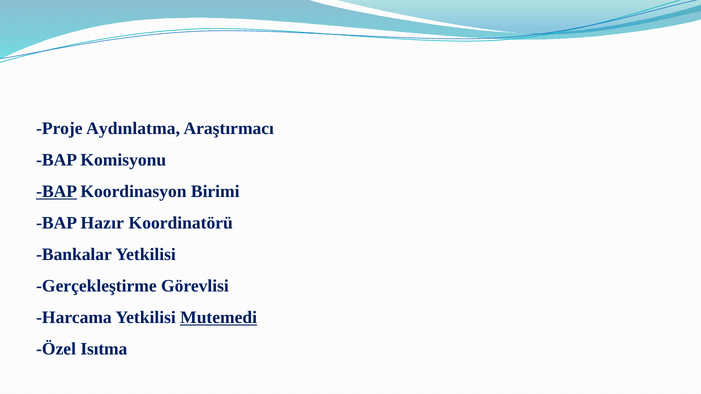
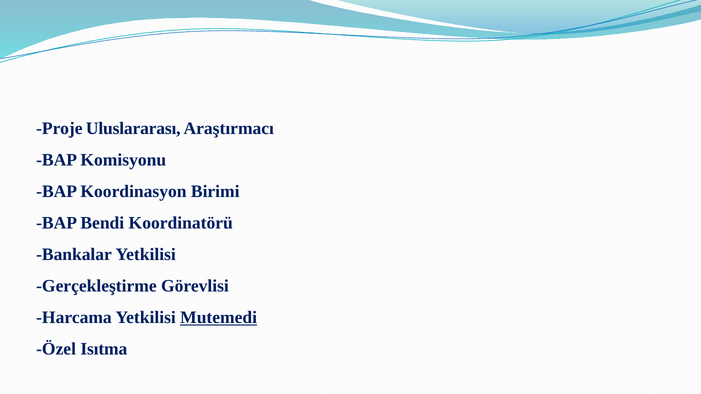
Aydınlatma: Aydınlatma -> Uluslararası (133, 129)
BAP underline: present -> none (57, 192)
Hazır: Hazır -> Bendi (102, 223)
